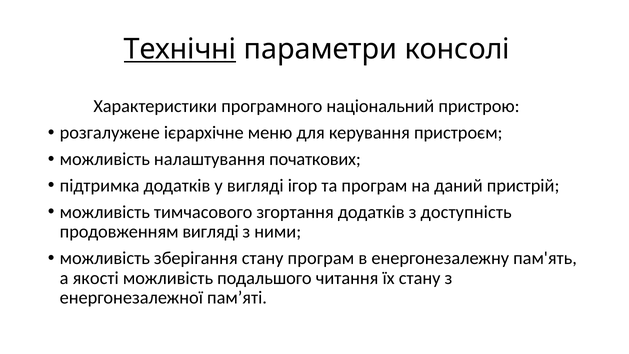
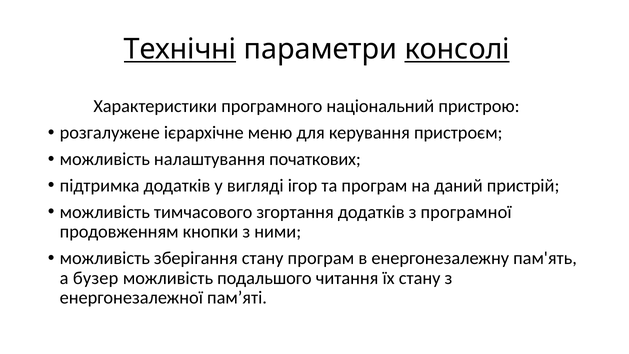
консолі underline: none -> present (457, 49)
доступність: доступність -> програмної (466, 212)
продовженням вигляді: вигляді -> кнопки (211, 232)
якості: якості -> бузер (96, 278)
